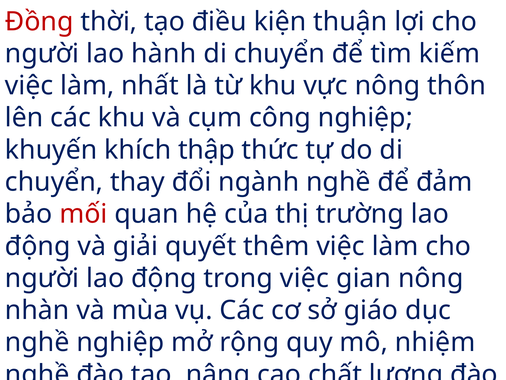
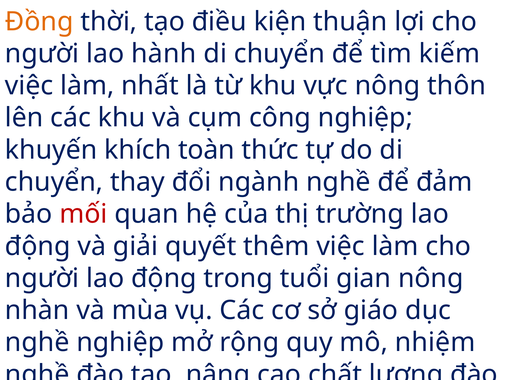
Đồng colour: red -> orange (39, 21)
thập: thập -> toàn (207, 150)
trong việc: việc -> tuổi (305, 278)
